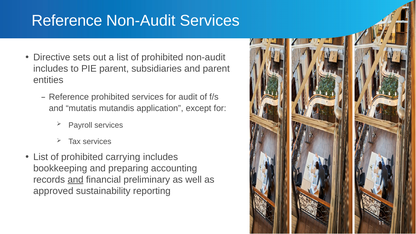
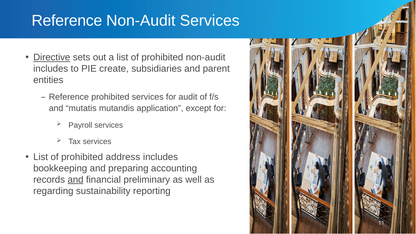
Directive underline: none -> present (52, 57)
PIE parent: parent -> create (114, 69)
carrying: carrying -> address (123, 157)
approved: approved -> regarding (53, 191)
